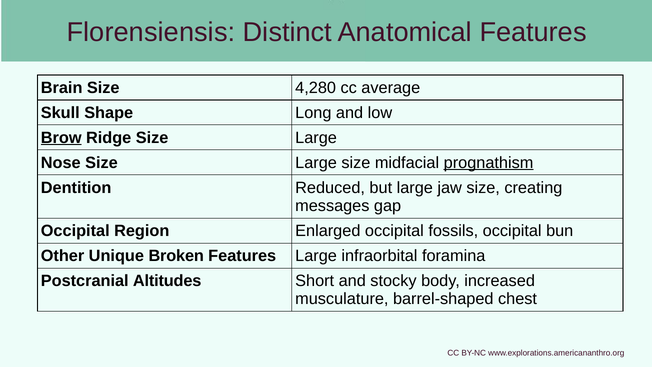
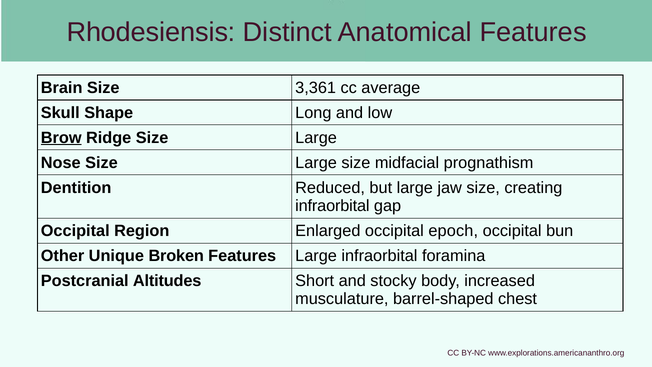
Florensiensis: Florensiensis -> Rhodesiensis (151, 32)
4,280: 4,280 -> 3,361 (316, 88)
prognathism underline: present -> none (489, 163)
messages: messages -> infraorbital (332, 206)
fossils: fossils -> epoch (453, 231)
